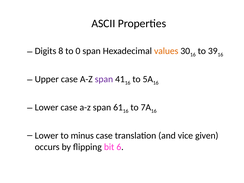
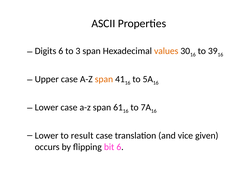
Digits 8: 8 -> 6 (61, 51)
0: 0 -> 3 (78, 51)
span colour: purple -> orange (104, 79)
minus: minus -> result (82, 136)
